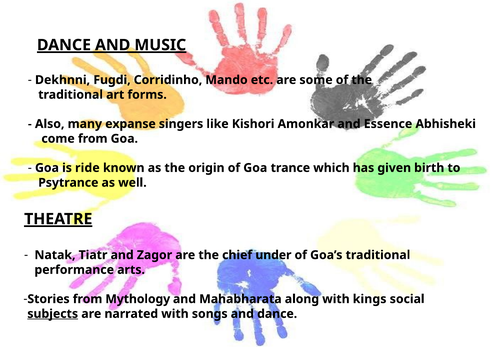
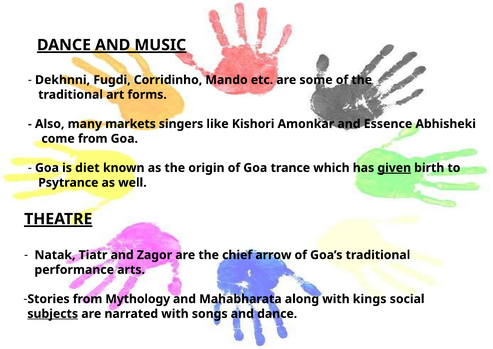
expanse: expanse -> markets (131, 124)
ride: ride -> diet (87, 168)
given underline: none -> present (394, 168)
under: under -> arrow (273, 255)
